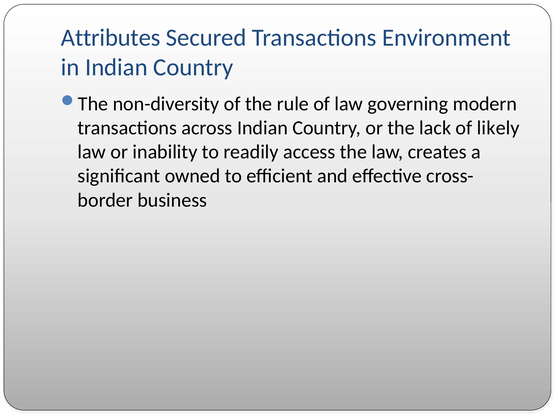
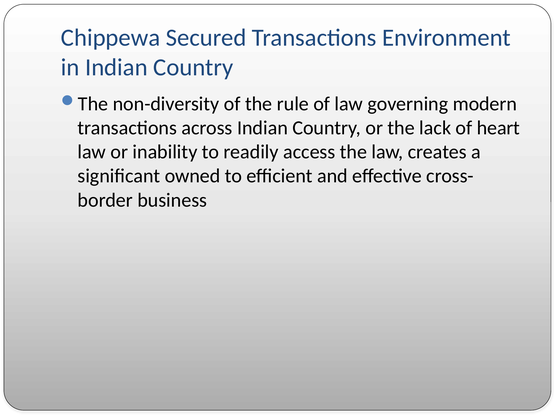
Attributes: Attributes -> Chippewa (111, 38)
likely: likely -> heart (498, 128)
